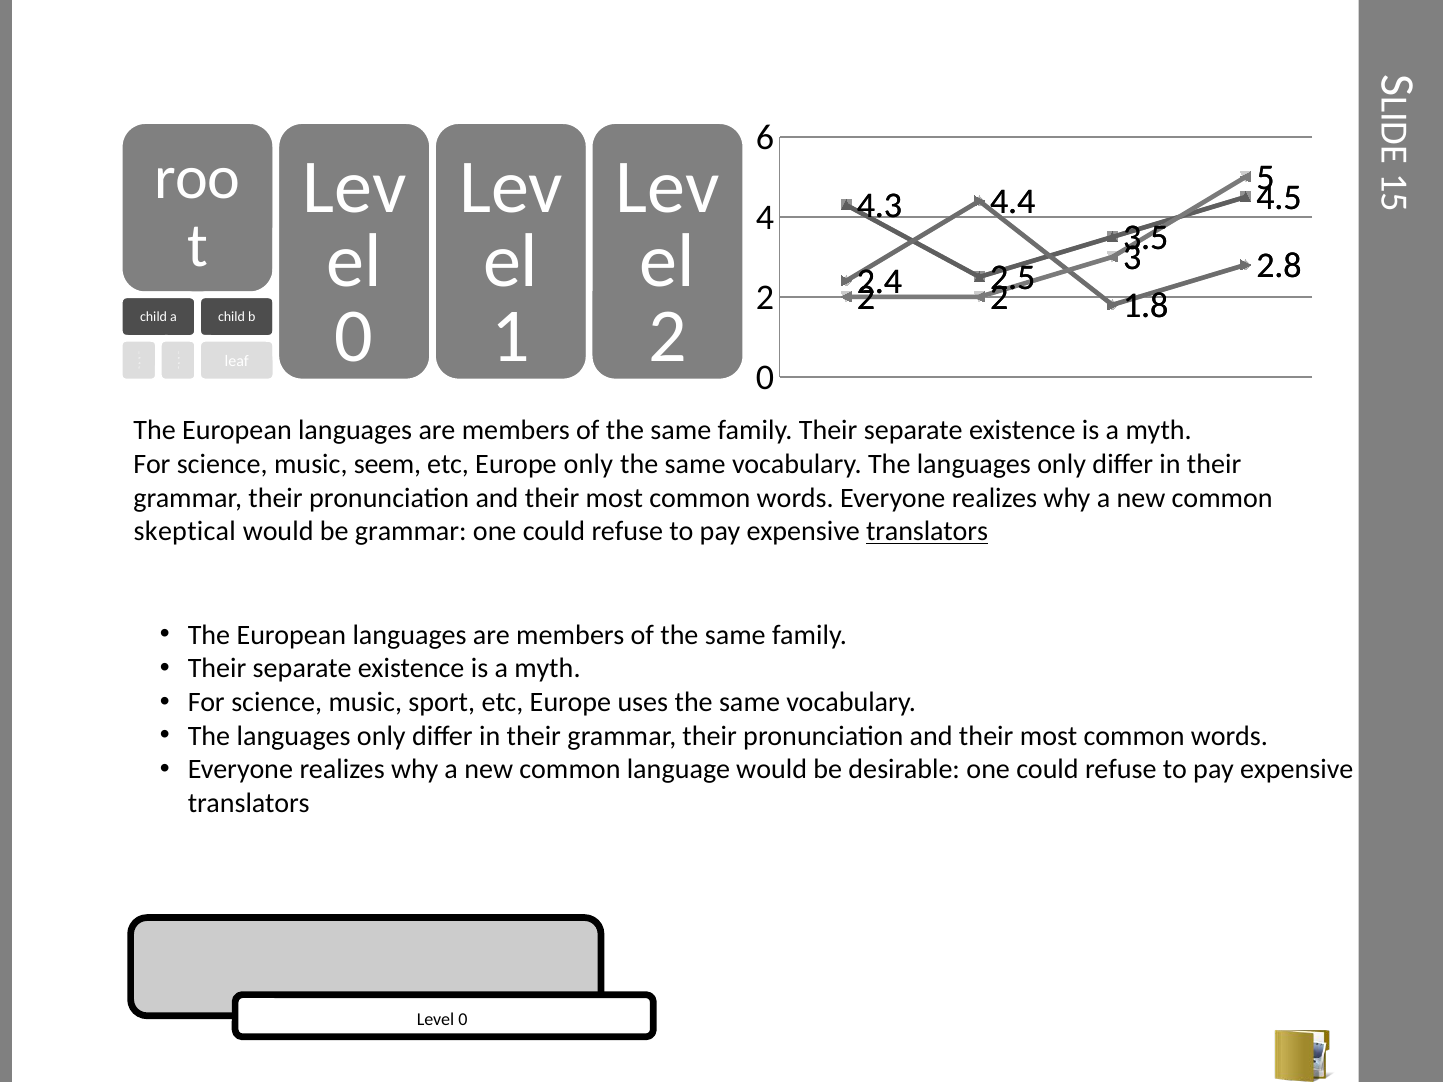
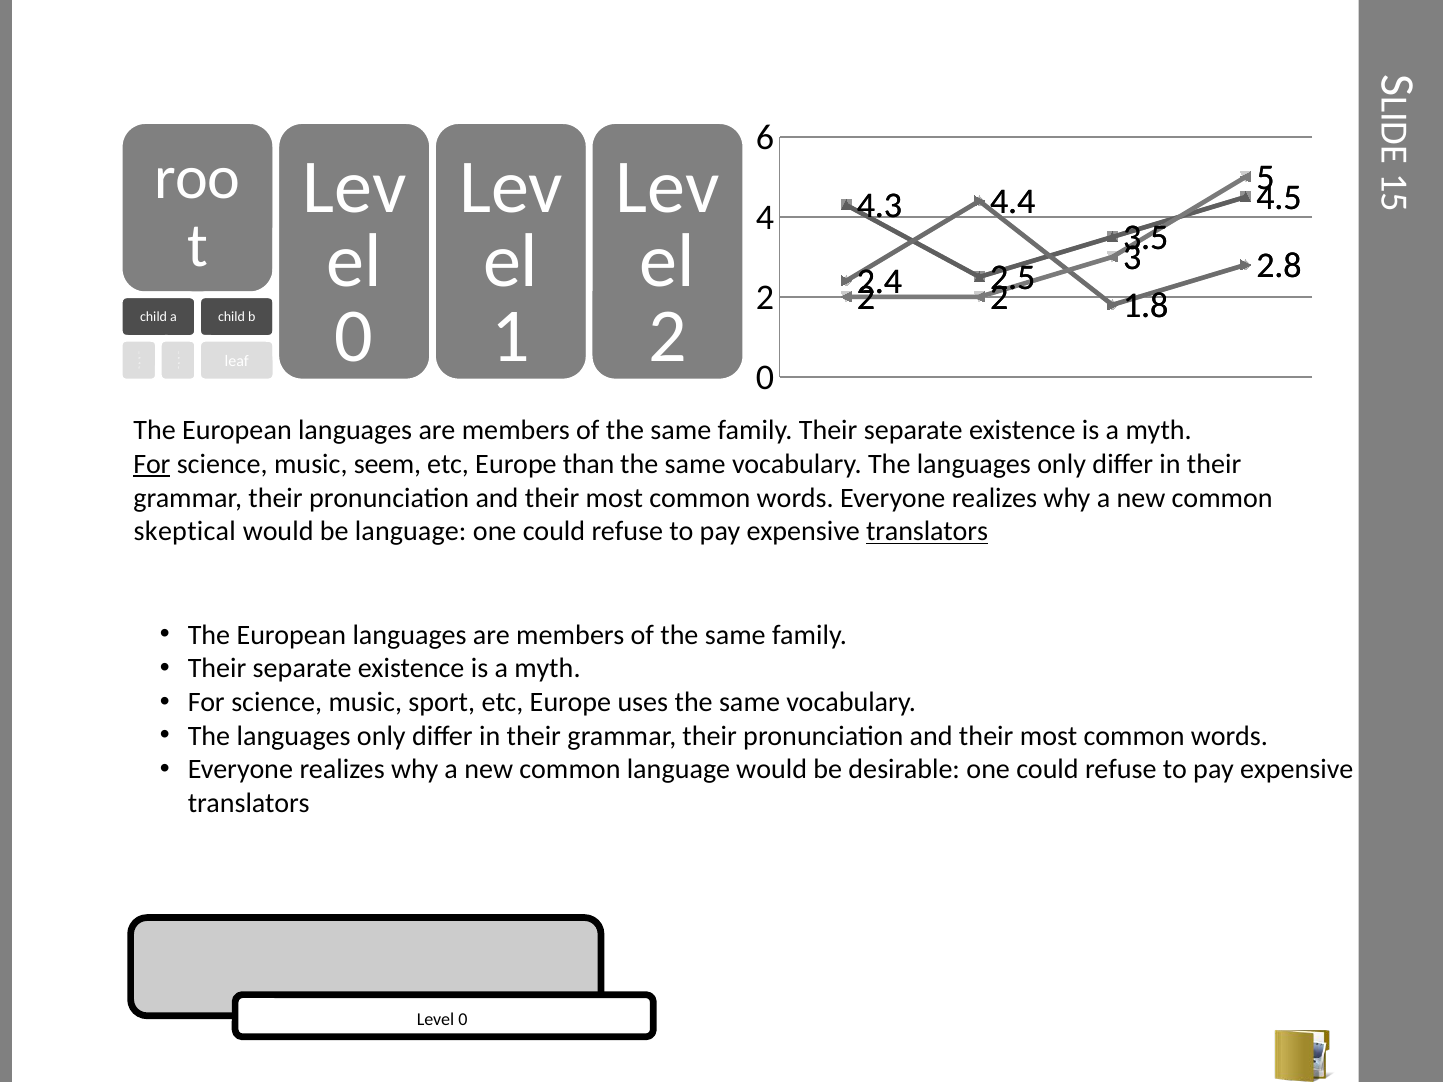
For underline: none -> present (152, 464)
Europe only: only -> than (589, 464)
be grammar: grammar -> language (411, 532)
